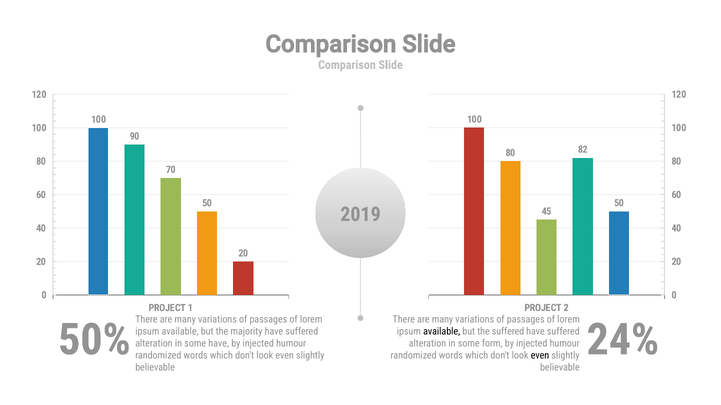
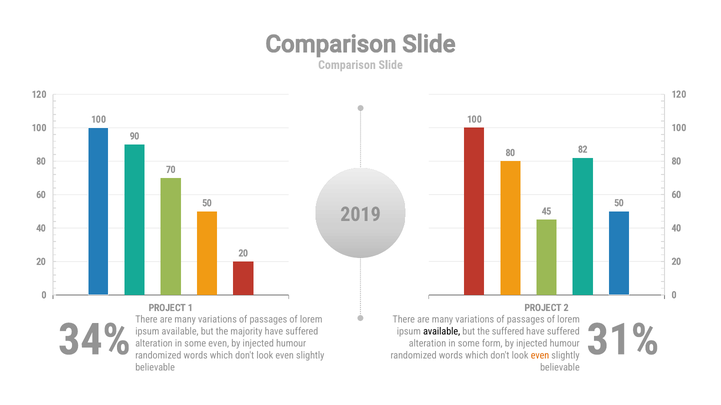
50%: 50% -> 34% (94, 340)
24%: 24% -> 31% (623, 340)
some have: have -> even (219, 344)
even colour: black -> orange (540, 356)
